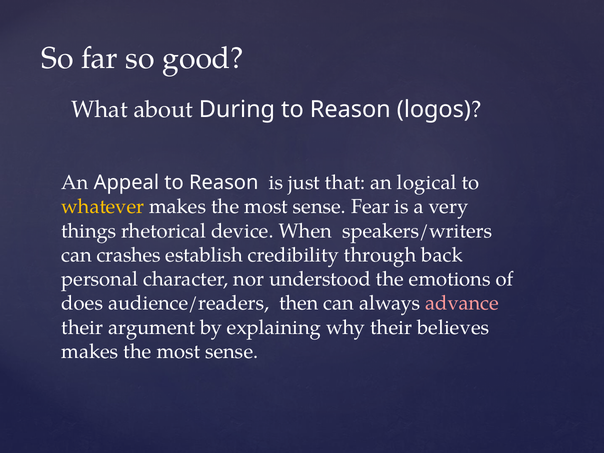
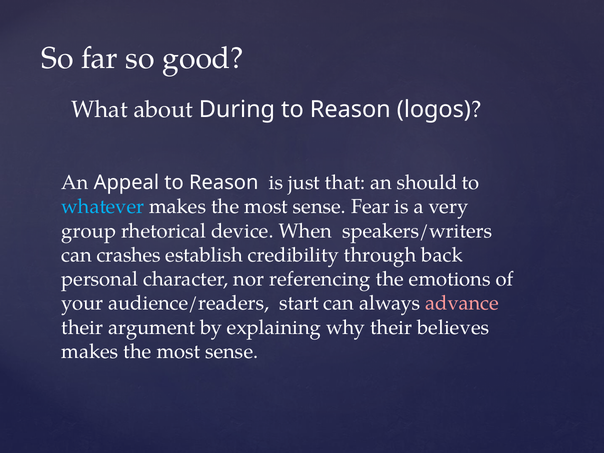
logical: logical -> should (427, 183)
whatever colour: yellow -> light blue (103, 207)
things: things -> group (89, 231)
understood: understood -> referencing (320, 279)
does: does -> your (82, 303)
then: then -> start (299, 303)
